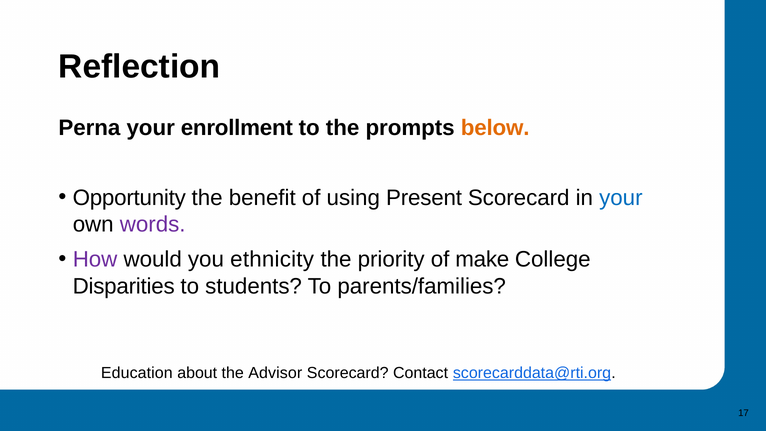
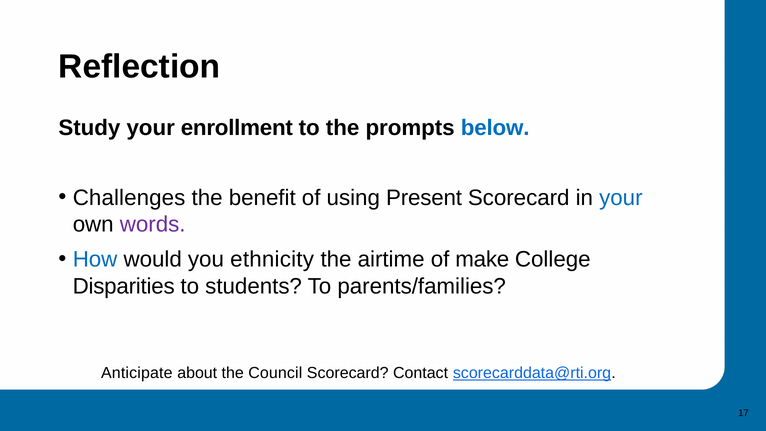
Perna: Perna -> Study (89, 128)
below colour: orange -> blue (495, 128)
Opportunity: Opportunity -> Challenges (129, 198)
How colour: purple -> blue (95, 259)
priority: priority -> airtime (391, 259)
Education: Education -> Anticipate (137, 373)
Advisor: Advisor -> Council (275, 373)
